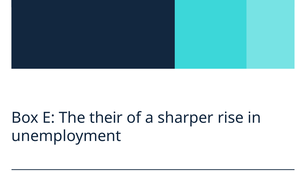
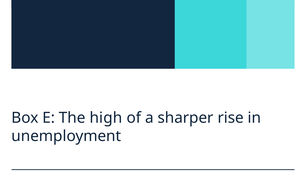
their: their -> high (106, 118)
